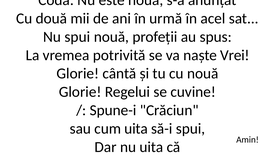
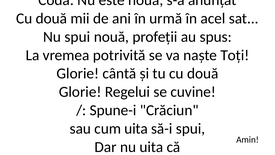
Vrei: Vrei -> Toți (235, 55)
tu cu nouă: nouă -> două (203, 73)
